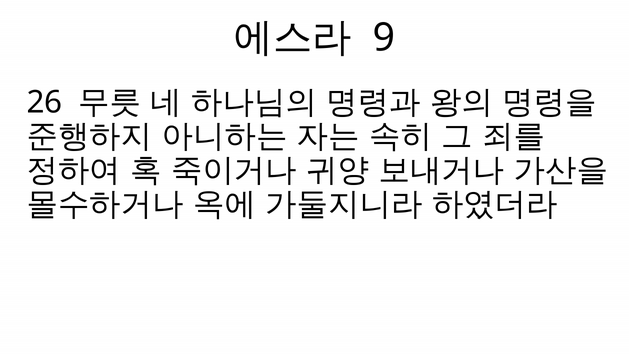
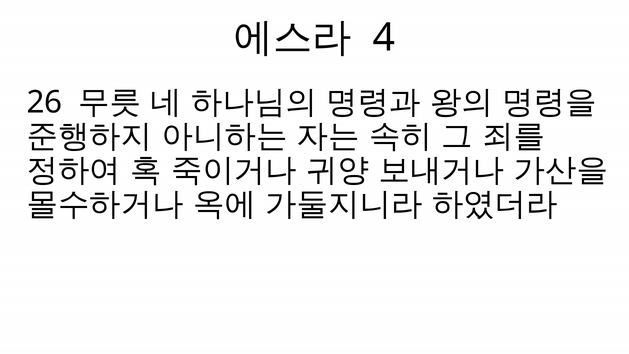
9: 9 -> 4 (384, 38)
